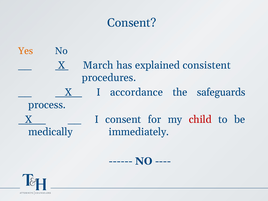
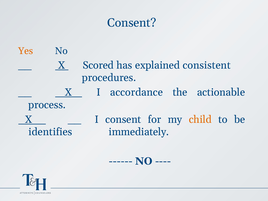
March: March -> Scored (98, 65)
safeguards: safeguards -> actionable (221, 92)
child colour: red -> orange (200, 119)
medically: medically -> identifies (50, 132)
